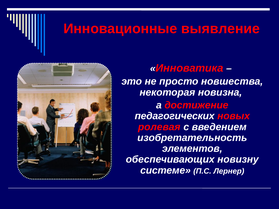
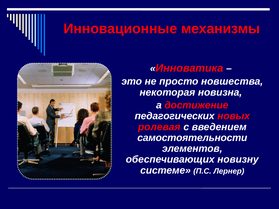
выявление: выявление -> механизмы (221, 29)
изобретательность: изобретательность -> самостоятельности (192, 138)
